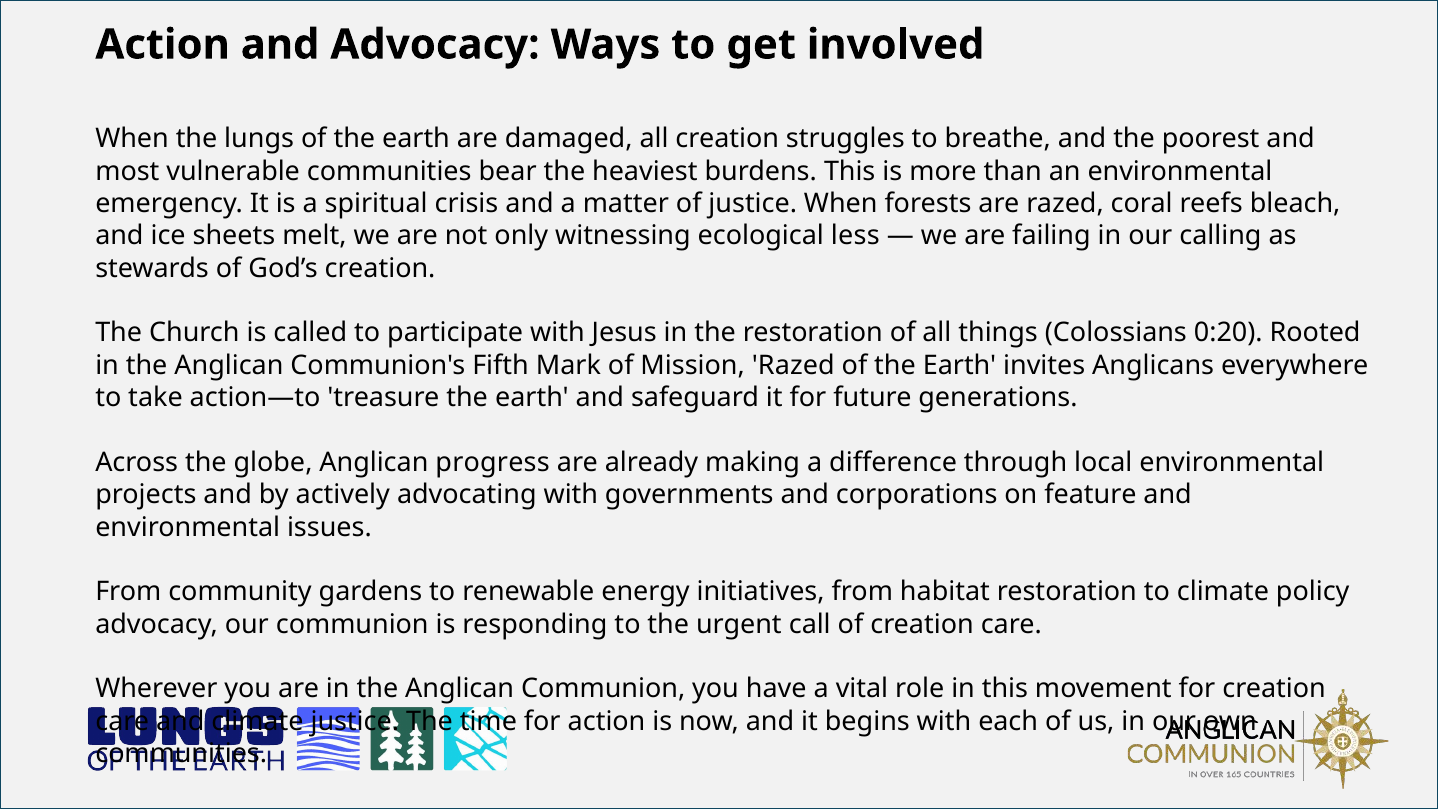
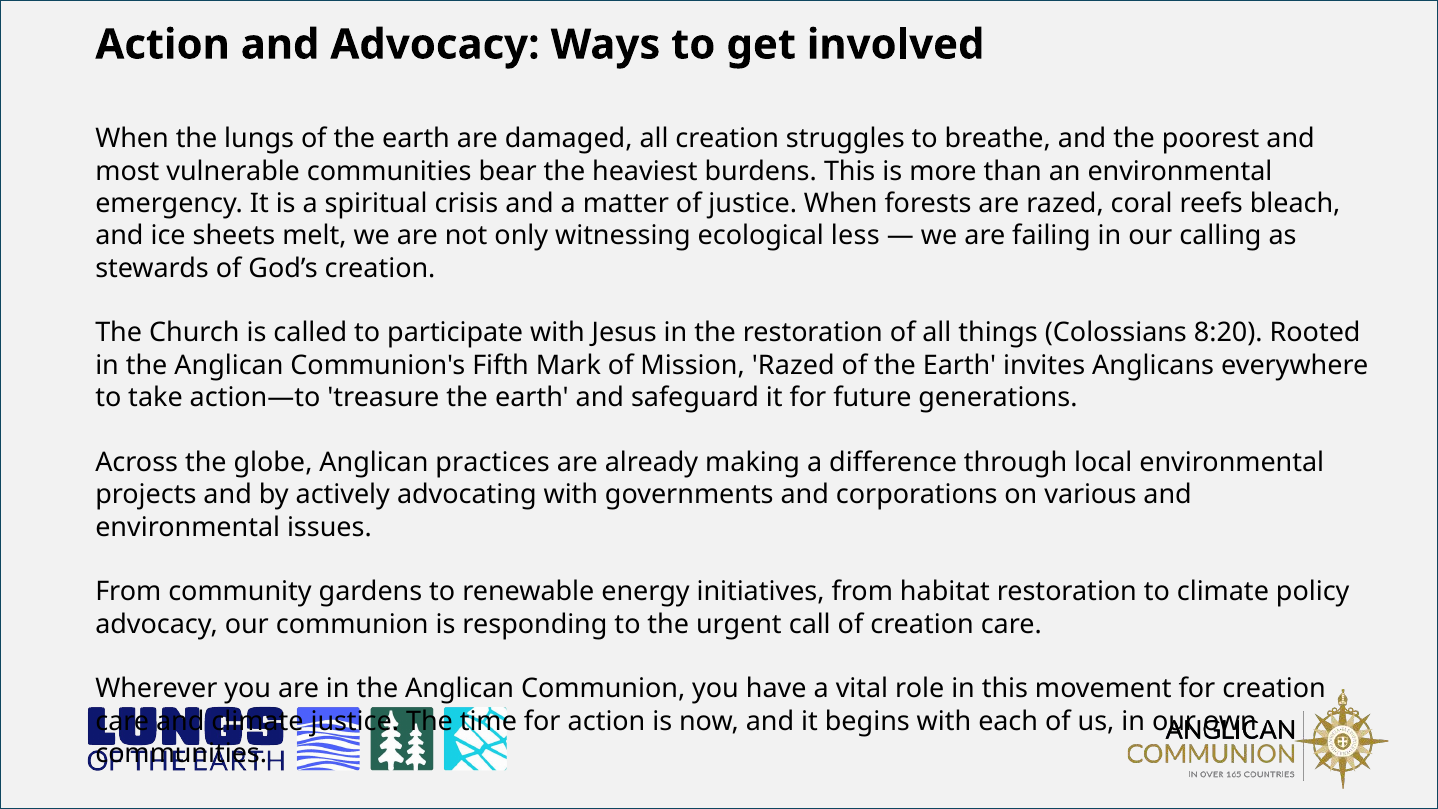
0:20: 0:20 -> 8:20 (1228, 333)
progress: progress -> practices (493, 462)
feature: feature -> various (1091, 495)
